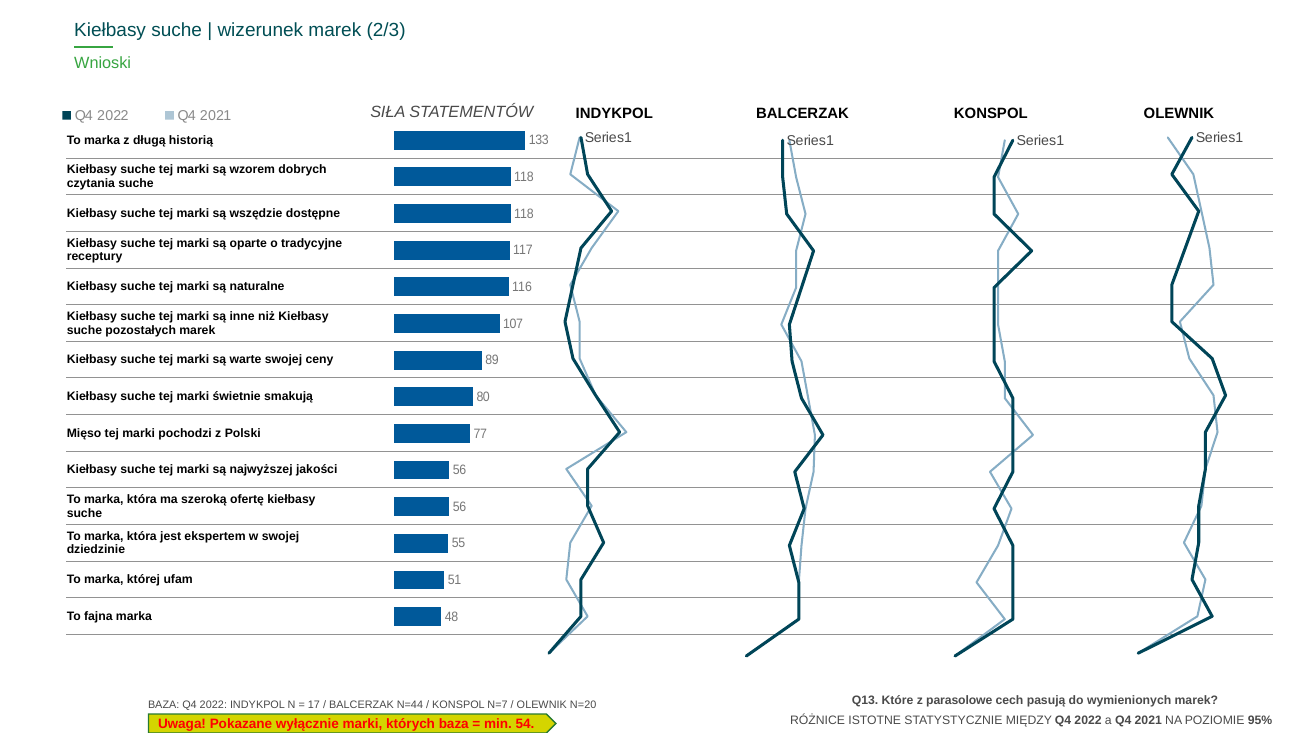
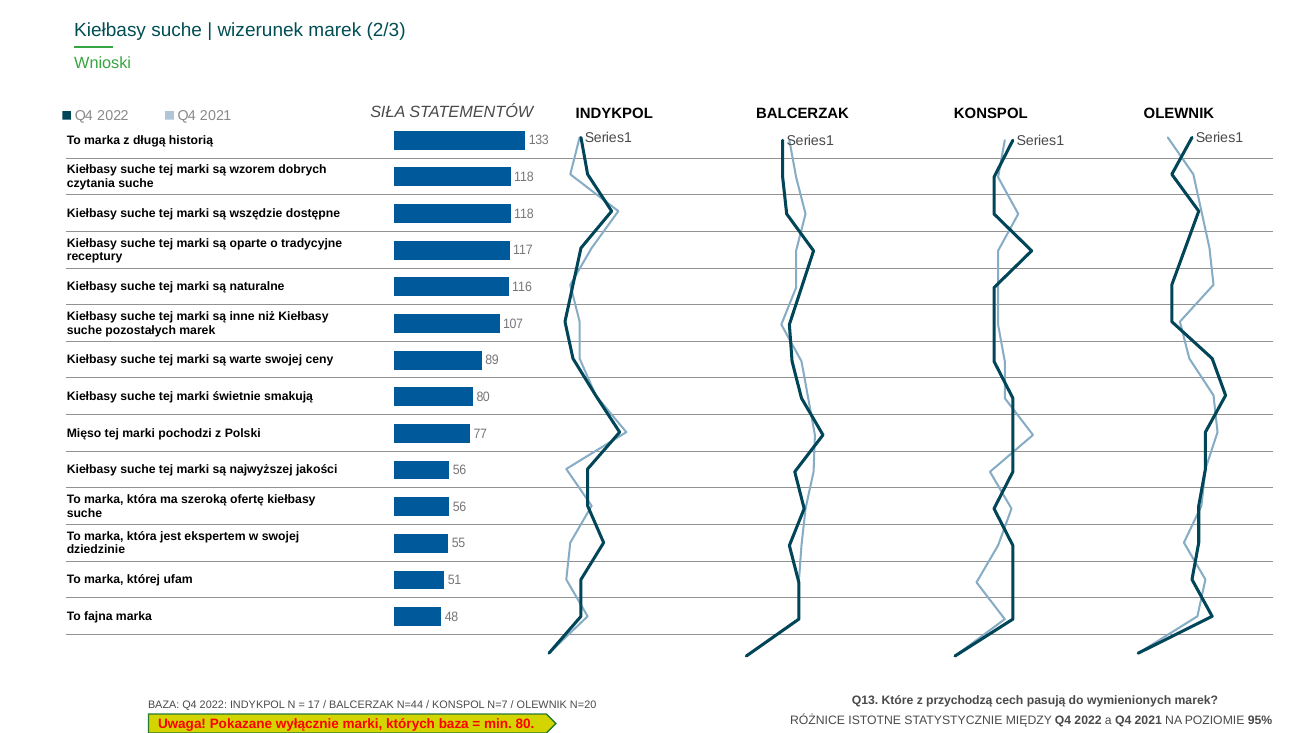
parasolowe: parasolowe -> przychodzą (959, 700)
min 54: 54 -> 80 (525, 724)
